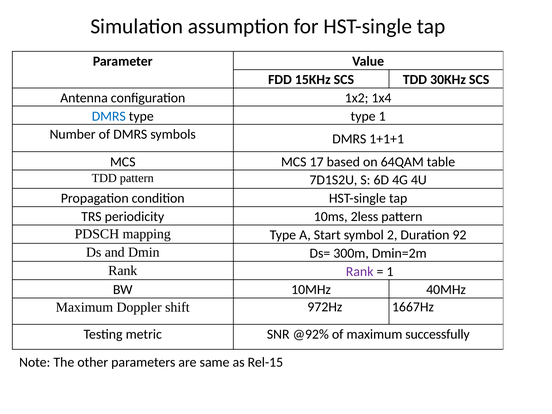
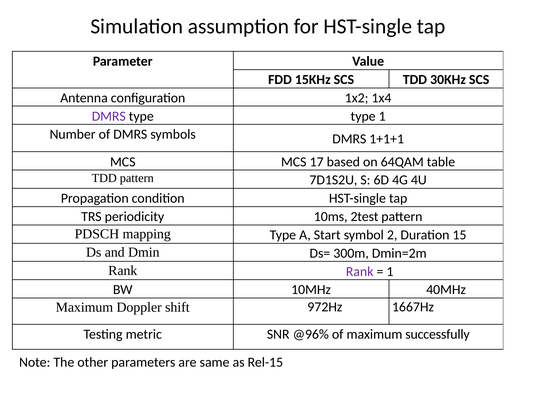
DMRS colour: blue -> purple (109, 116)
2less: 2less -> 2test (365, 217)
92: 92 -> 15 (459, 235)
@92%: @92% -> @96% (311, 334)
